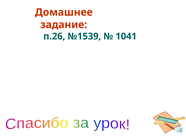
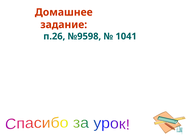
№1539: №1539 -> №9598 (84, 36)
